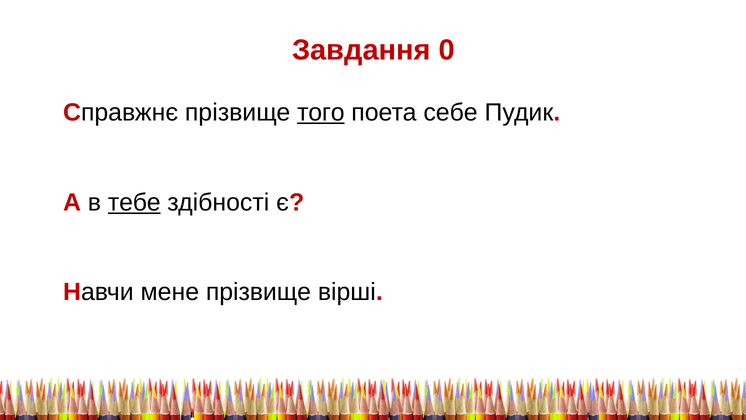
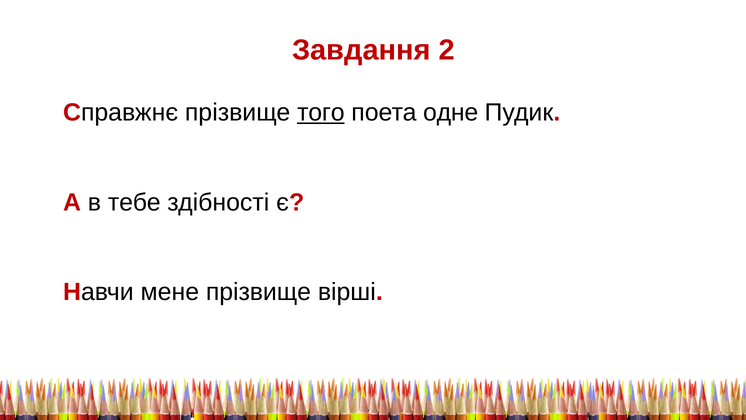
0: 0 -> 2 (447, 50)
себе: себе -> одне (451, 113)
тебе underline: present -> none (134, 202)
